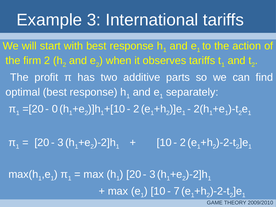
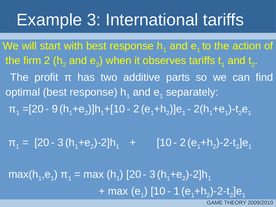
0: 0 -> 9 (55, 109)
7: 7 -> 1 (177, 191)
